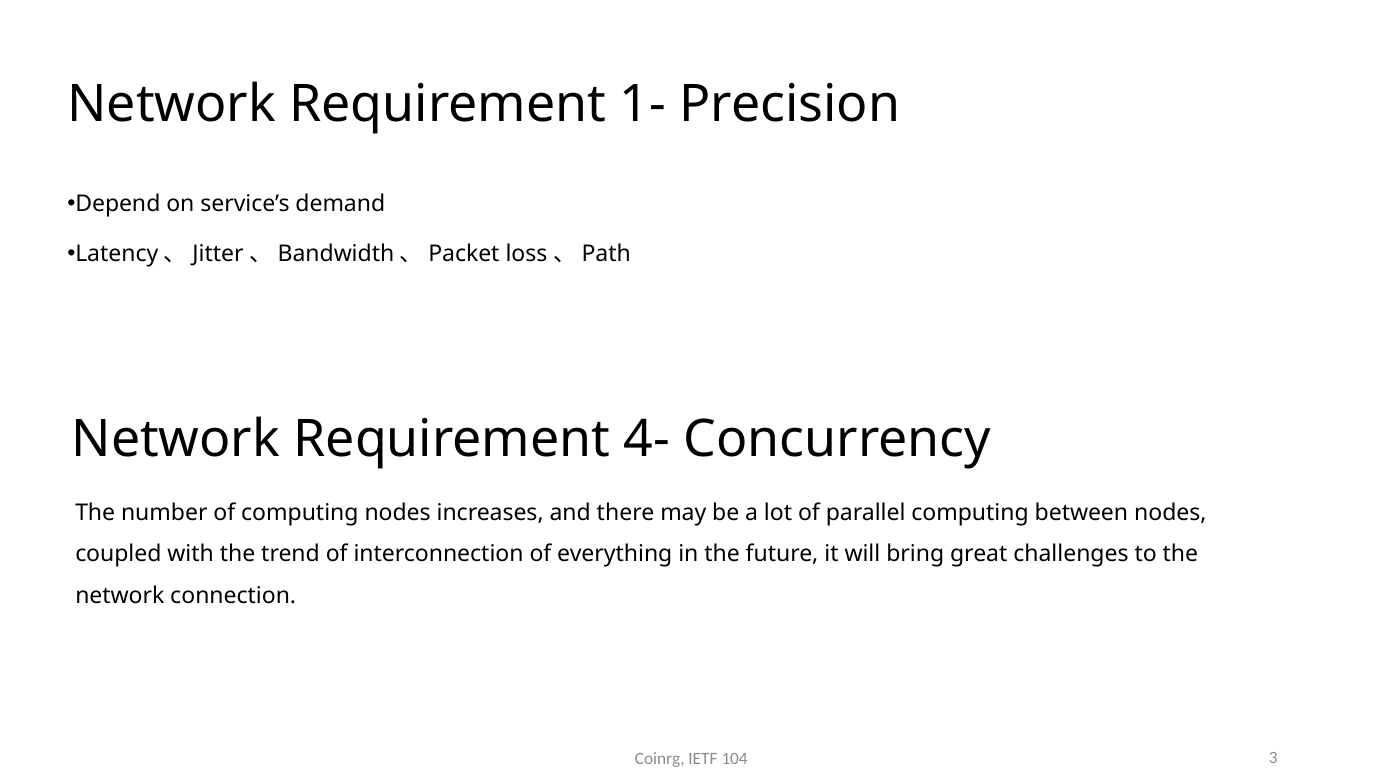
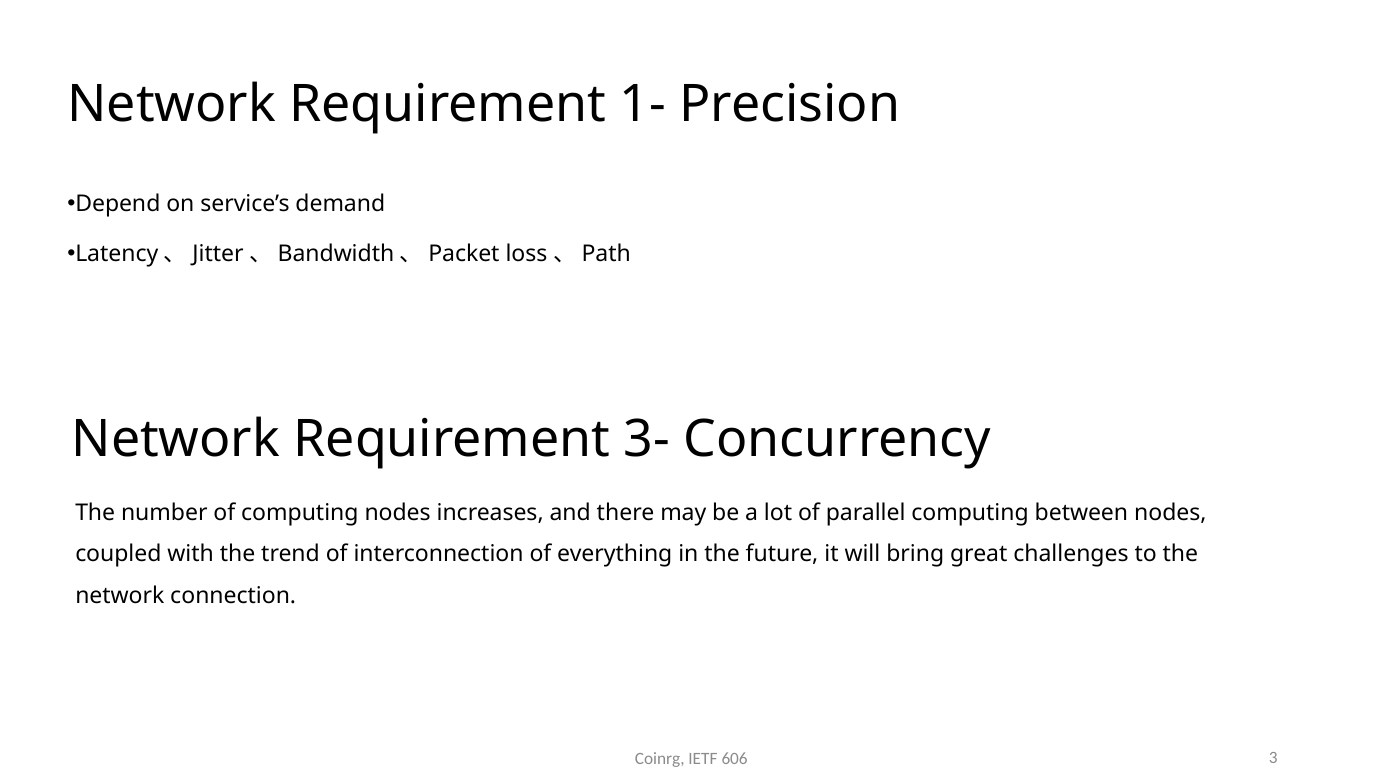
4-: 4- -> 3- (647, 440)
104: 104 -> 606 (735, 758)
